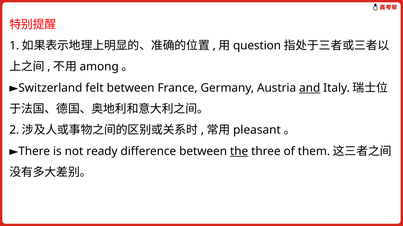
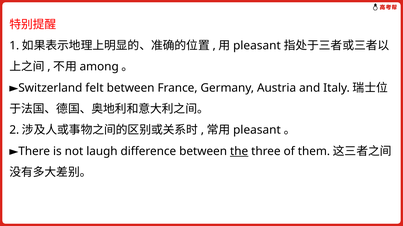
question: question -> pleasant (257, 46)
and underline: present -> none (310, 88)
ready: ready -> laugh (102, 152)
